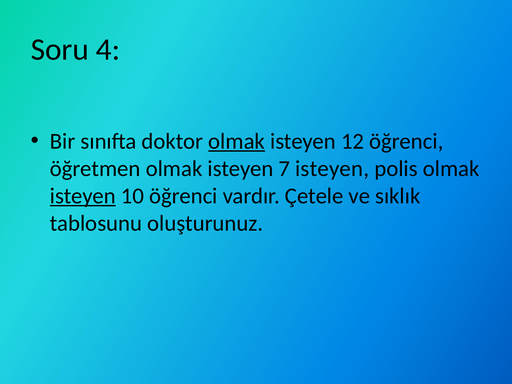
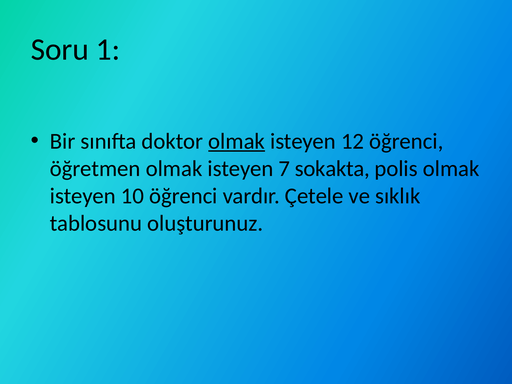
4: 4 -> 1 (108, 50)
7 isteyen: isteyen -> sokakta (332, 169)
isteyen underline: present -> none (83, 196)
